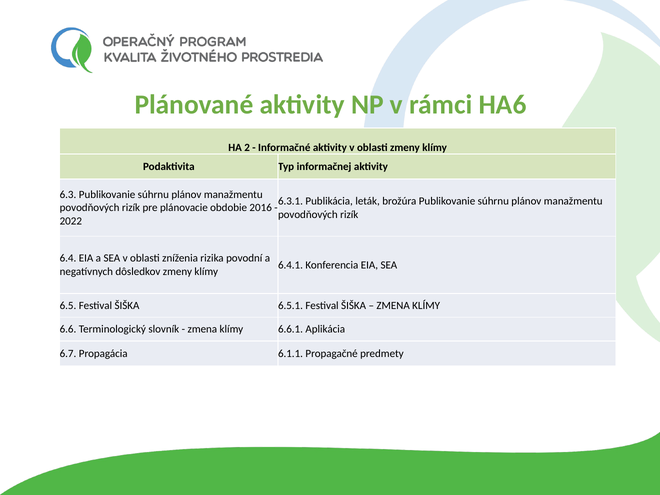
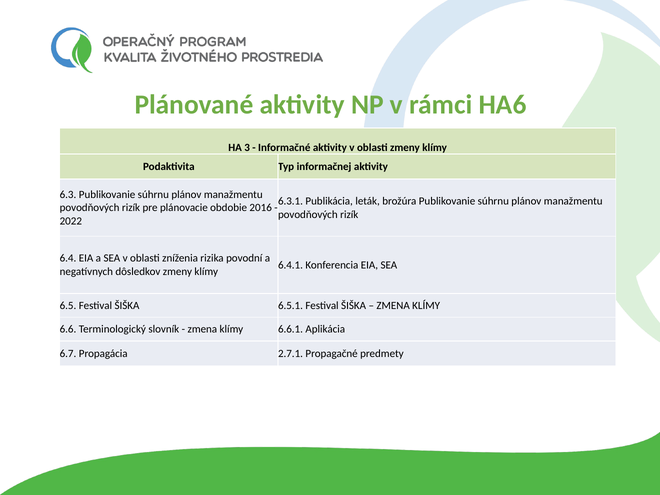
2: 2 -> 3 (247, 148)
6.1.1: 6.1.1 -> 2.7.1 (290, 354)
